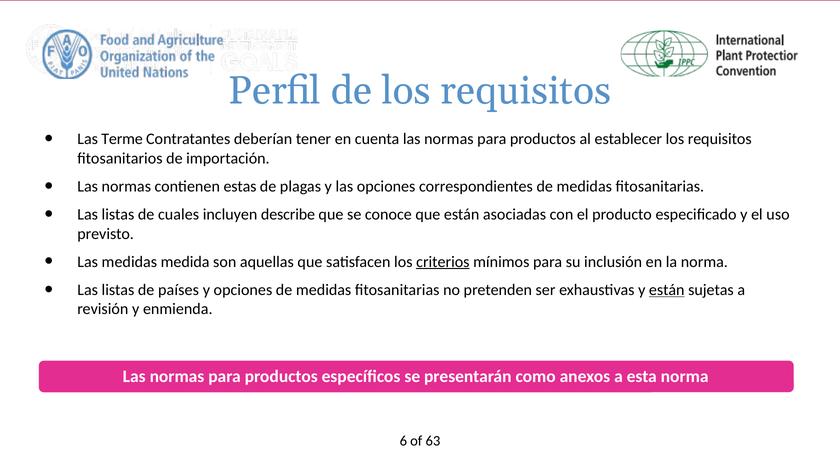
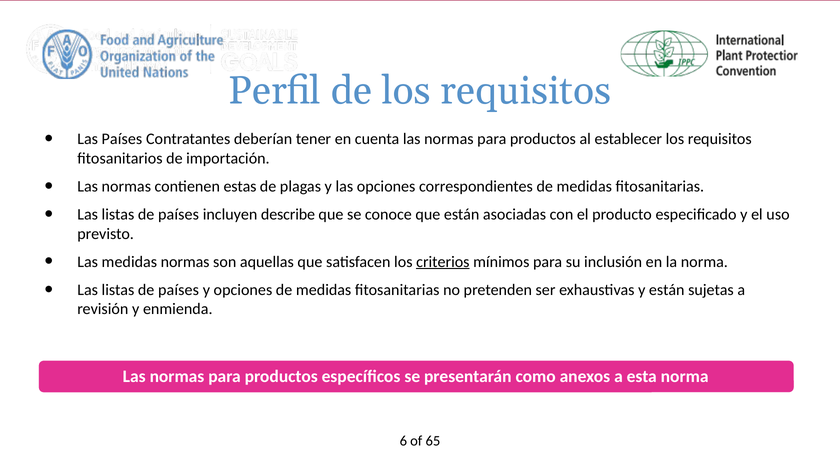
Las Terme: Terme -> Países (122, 139)
cuales: cuales -> países (179, 214)
medidas medida: medida -> normas (185, 262)
están underline: present -> none (667, 290)
63: 63 -> 65 (433, 440)
